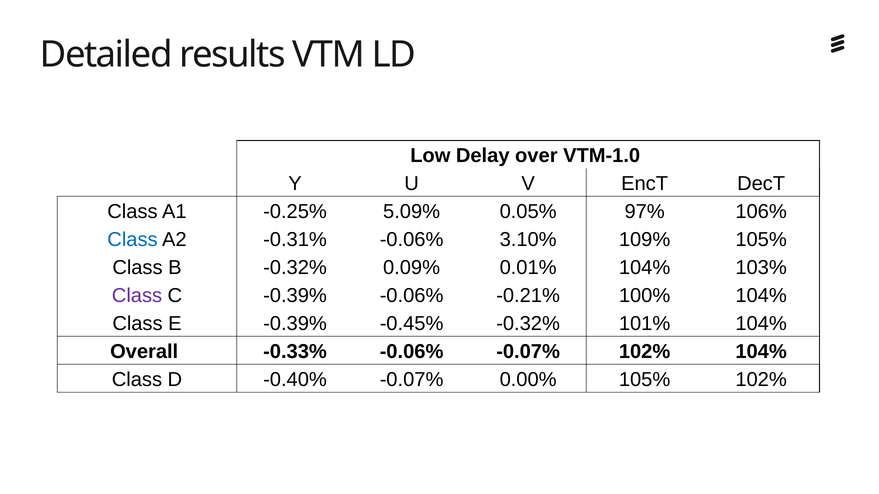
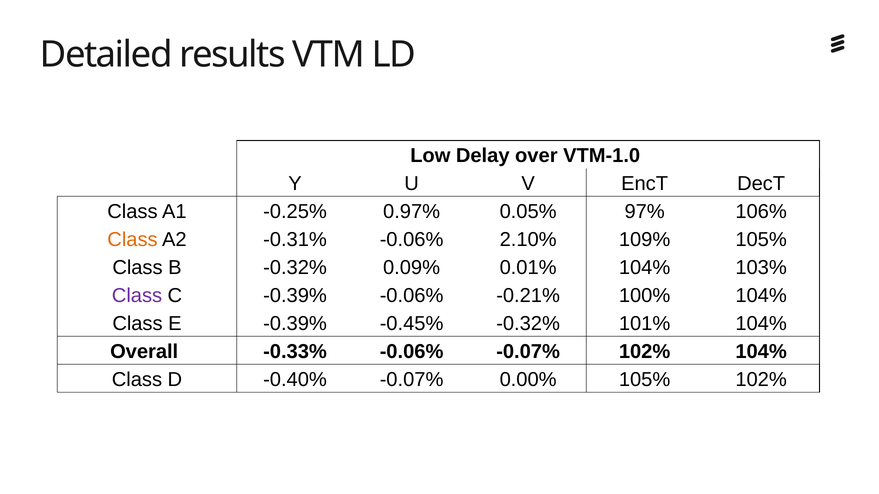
5.09%: 5.09% -> 0.97% (412, 212)
Class colour: blue -> orange (133, 240)
3.10%: 3.10% -> 2.10% (528, 240)
